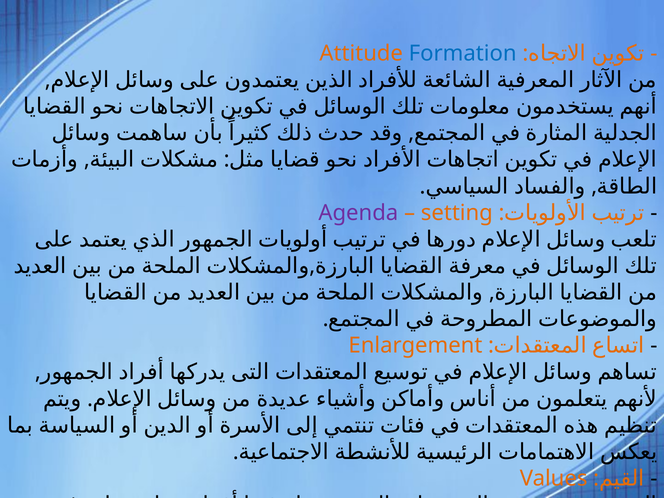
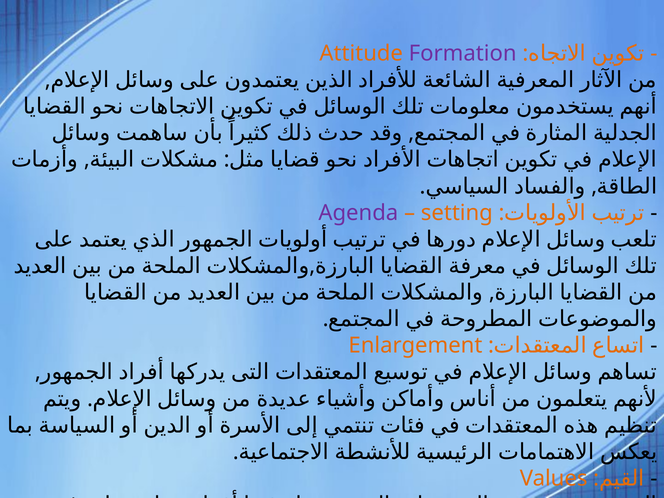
Formation colour: blue -> purple (463, 53)
